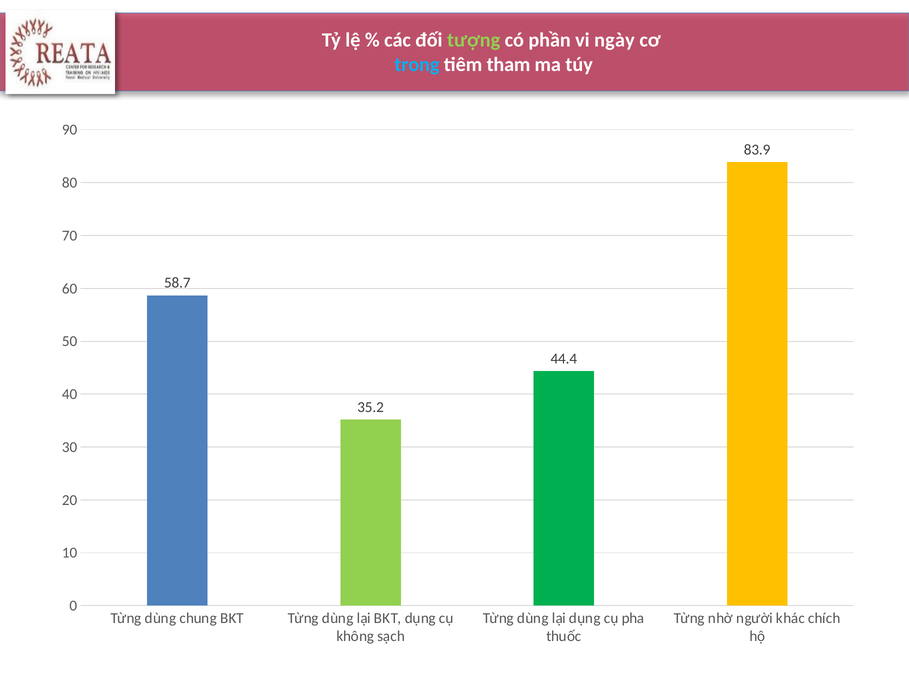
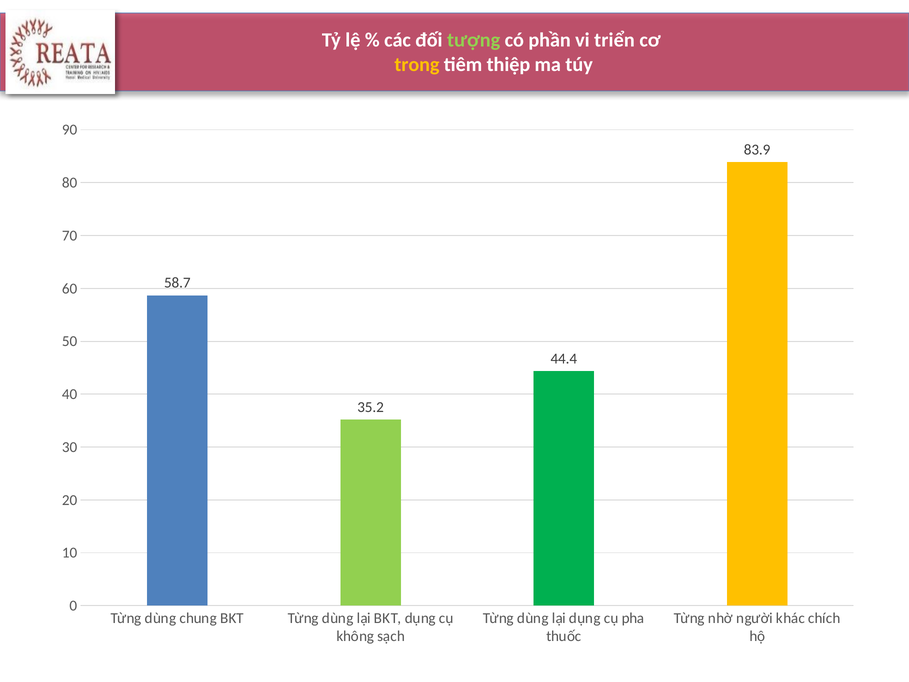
ngày: ngày -> triển (614, 40)
trong colour: light blue -> yellow (417, 65)
tham: tham -> thiệp (508, 65)
